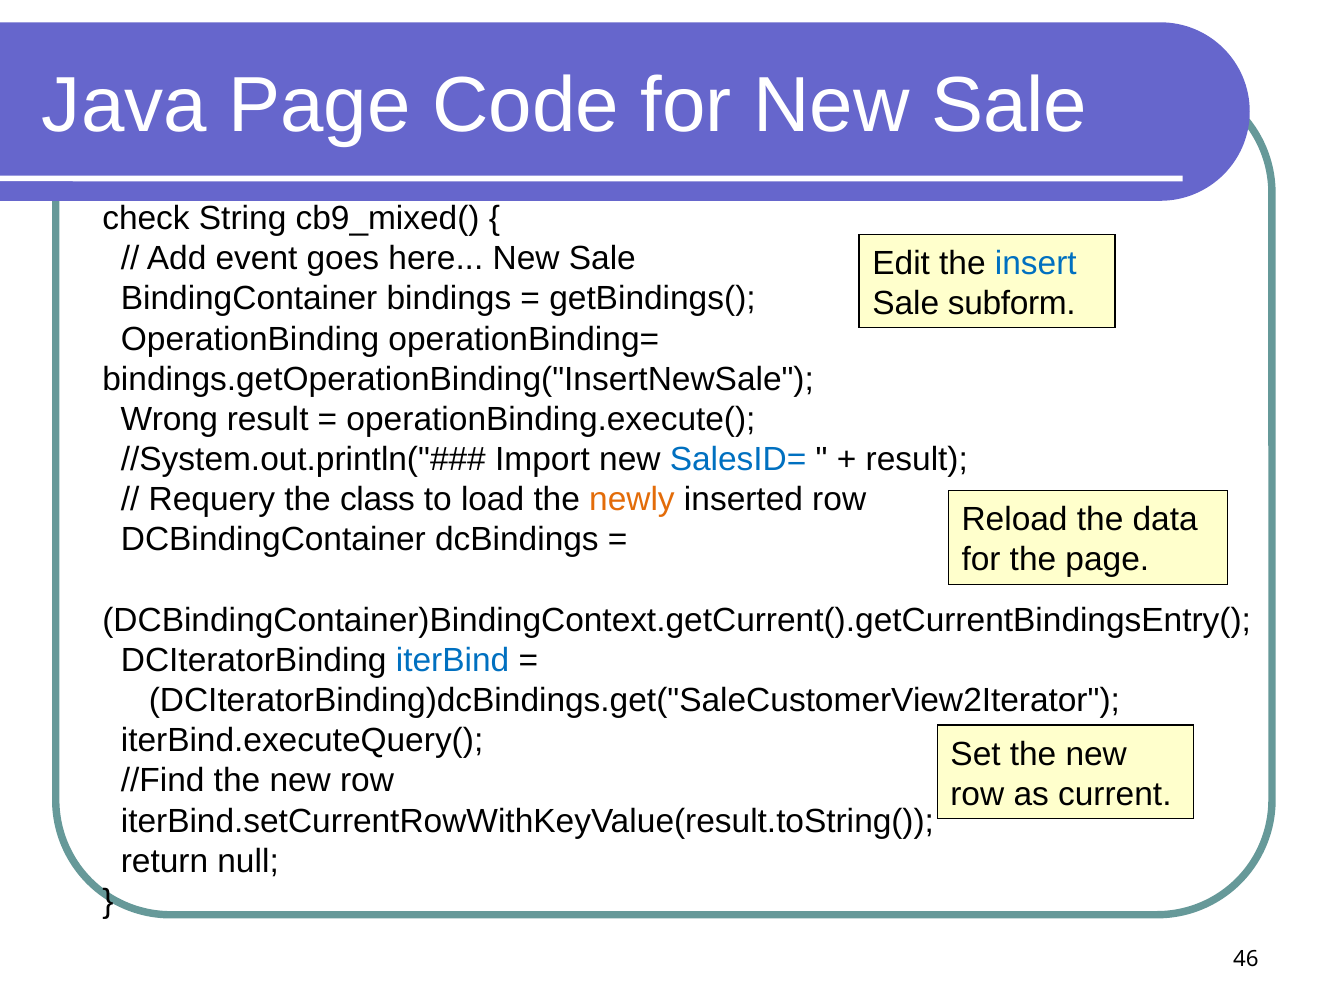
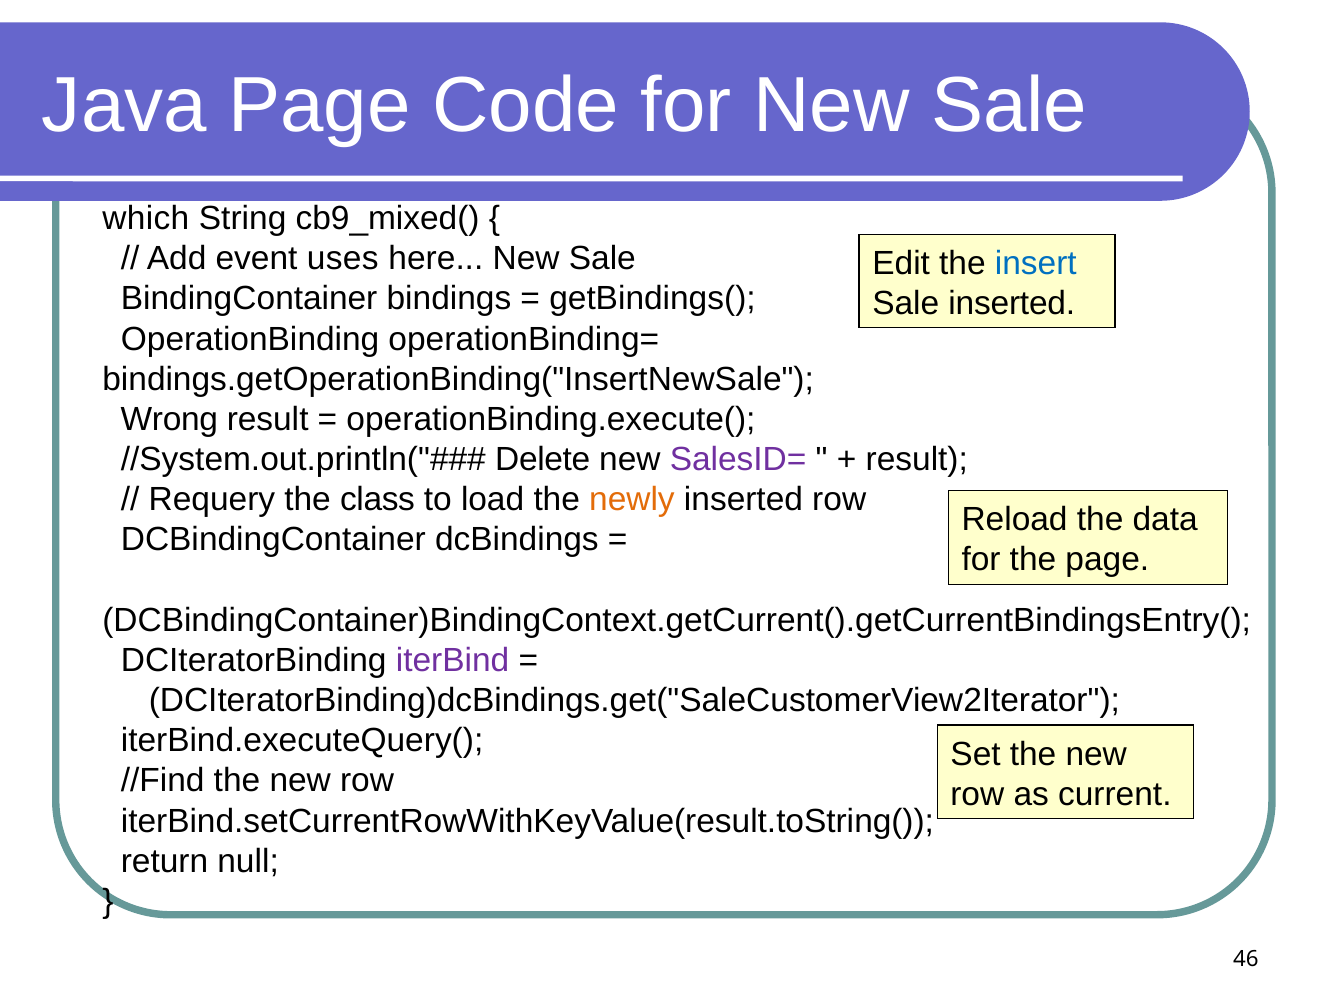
check: check -> which (146, 219)
goes: goes -> uses (343, 259)
Sale subform: subform -> inserted (1012, 303)
Import: Import -> Delete (543, 460)
SalesID= colour: blue -> purple (738, 460)
iterBind colour: blue -> purple (453, 661)
